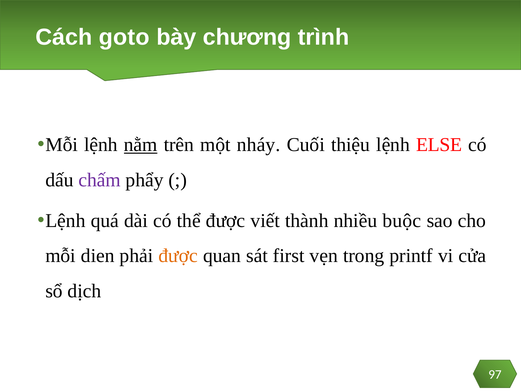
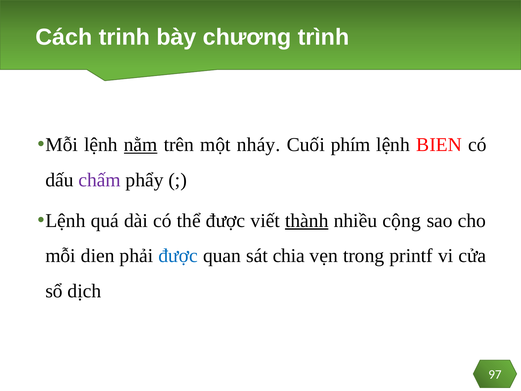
goto: goto -> trinh (124, 37)
thiệu: thiệu -> phím (351, 145)
ELSE: ELSE -> BIEN (439, 145)
thành underline: none -> present (307, 220)
buộc: buộc -> cộng (402, 220)
được colour: orange -> blue (178, 256)
first: first -> chia (289, 256)
